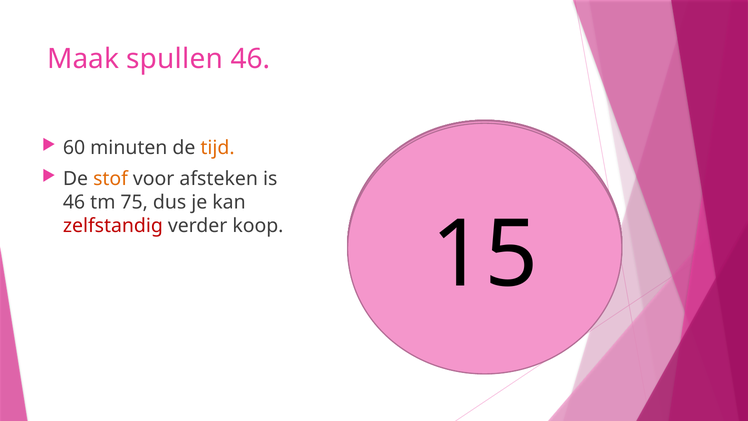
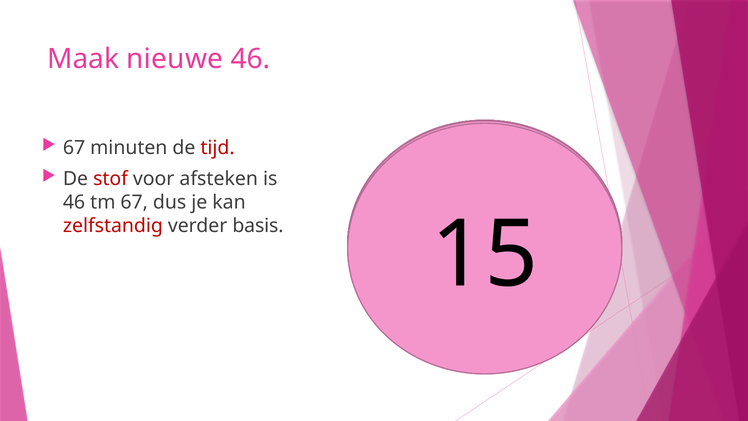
spullen: spullen -> nieuwe (175, 59)
60: 60 -> 67 (74, 148)
tijd colour: orange -> red (218, 148)
stof colour: orange -> red (111, 179)
tm 75: 75 -> 67 (134, 202)
koop: koop -> basis (258, 226)
